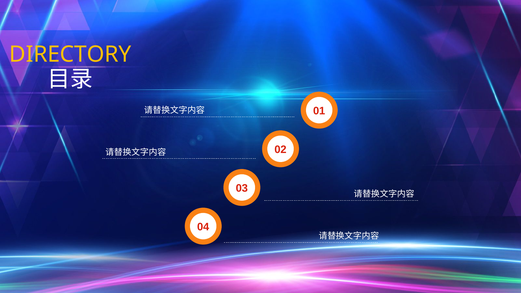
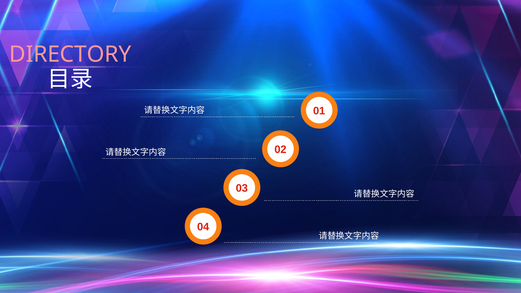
DIRECTORY colour: yellow -> pink (70, 54)
